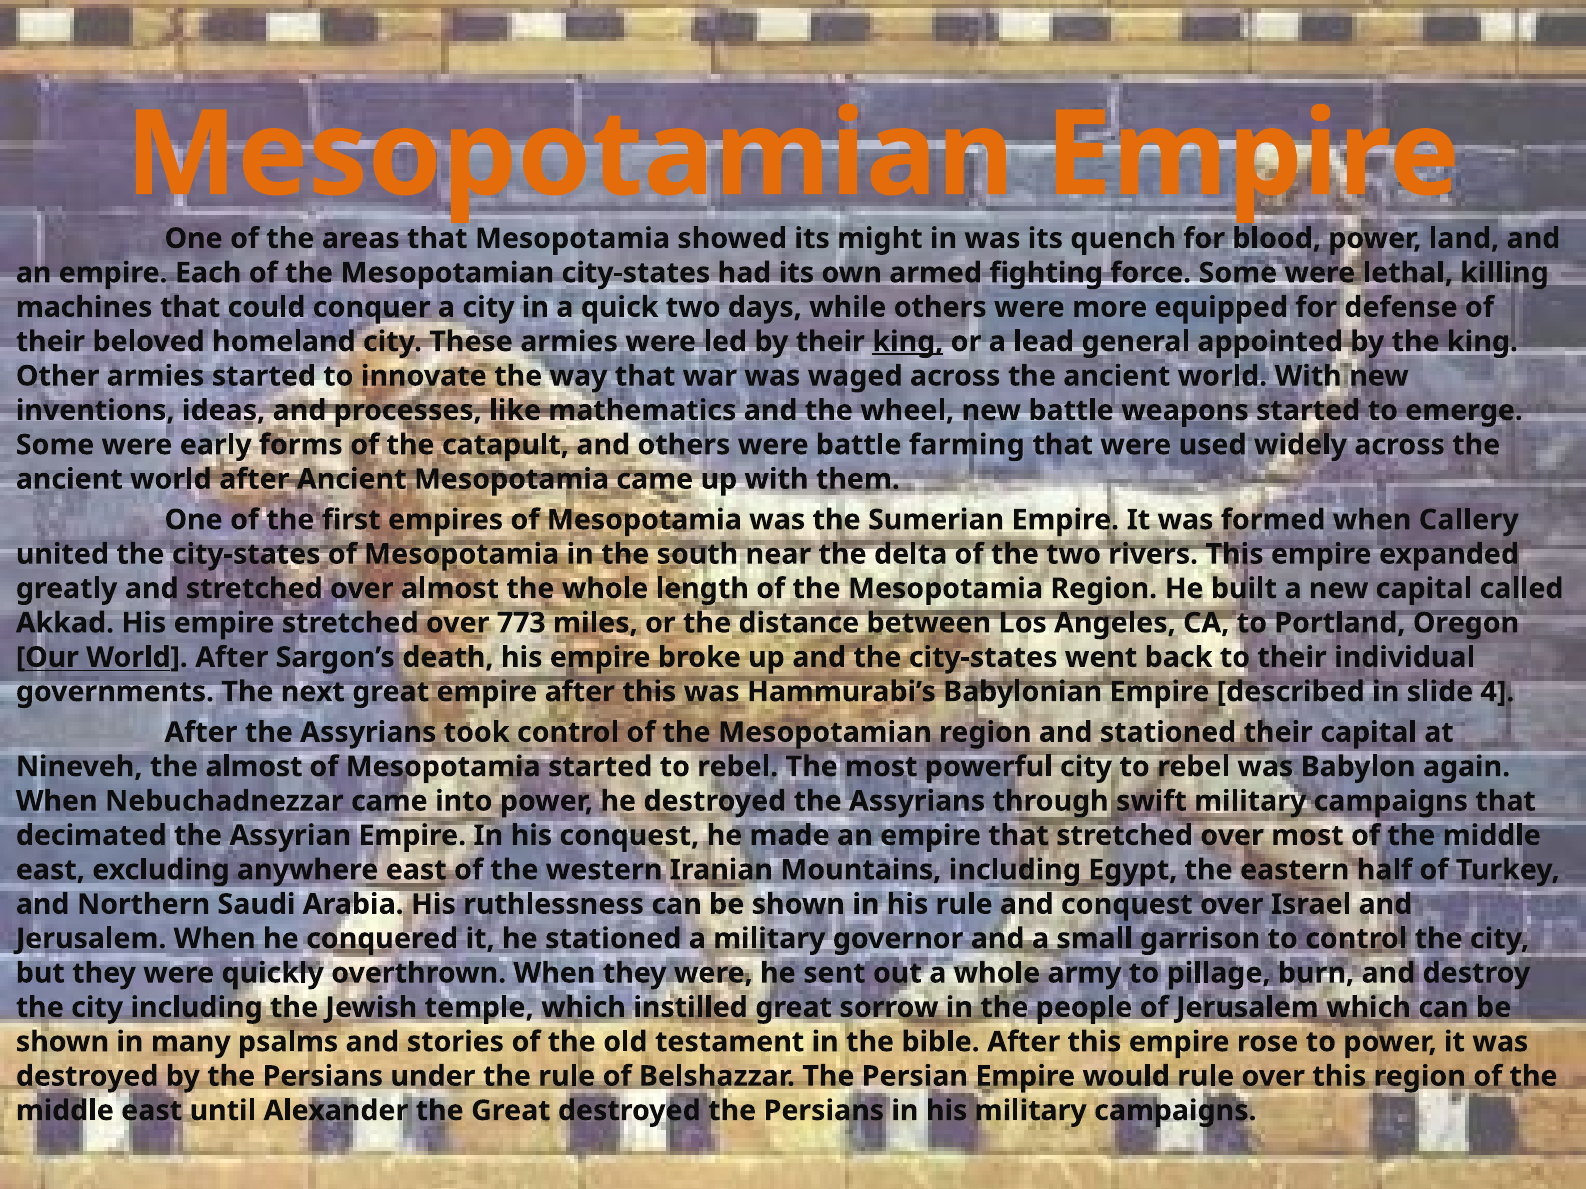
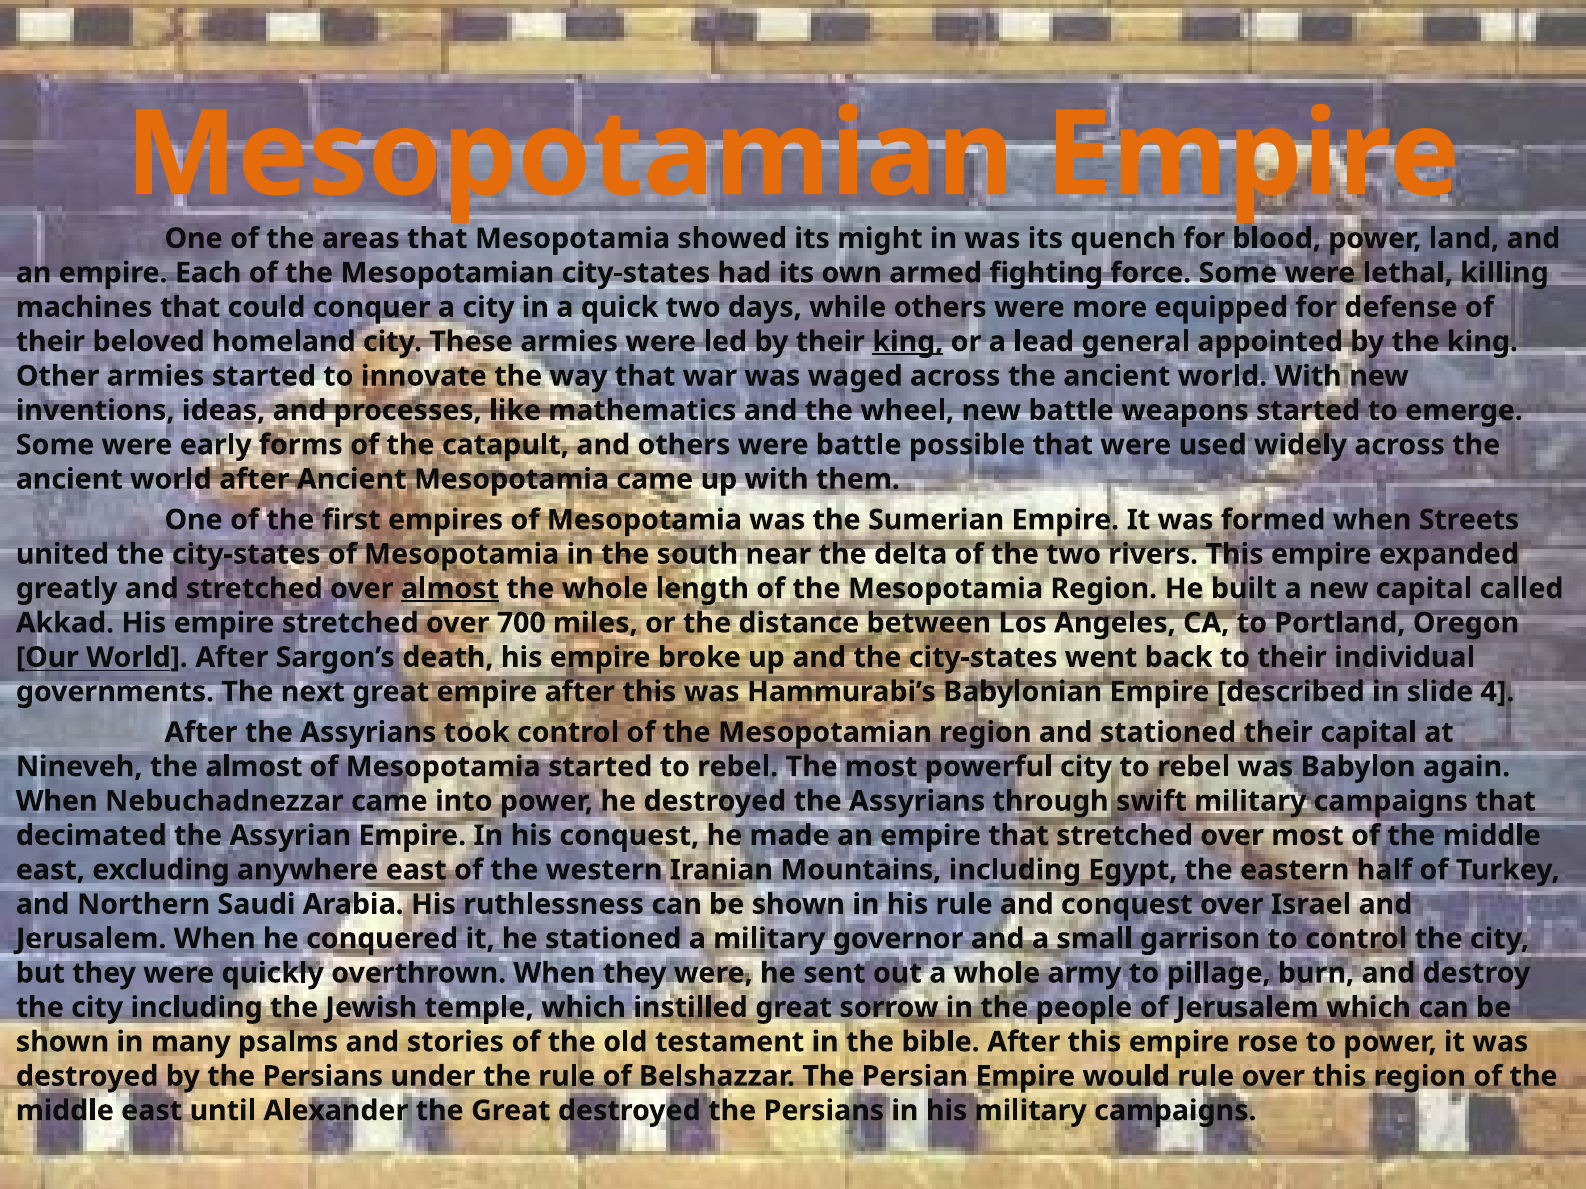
farming: farming -> possible (967, 445)
Callery: Callery -> Streets (1469, 520)
almost underline: none -> present (450, 589)
773: 773 -> 700 (521, 623)
